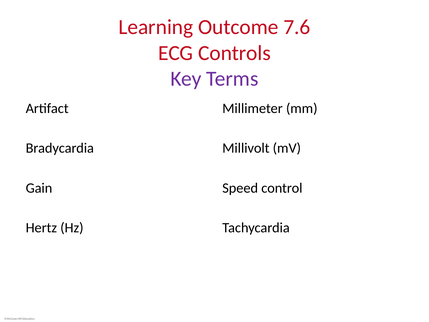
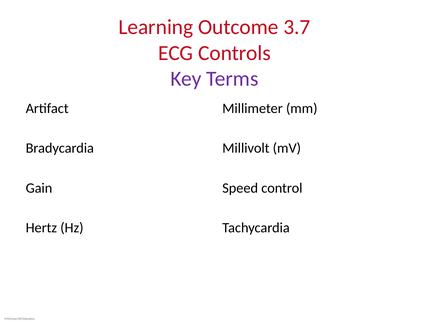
7.6: 7.6 -> 3.7 (297, 27)
